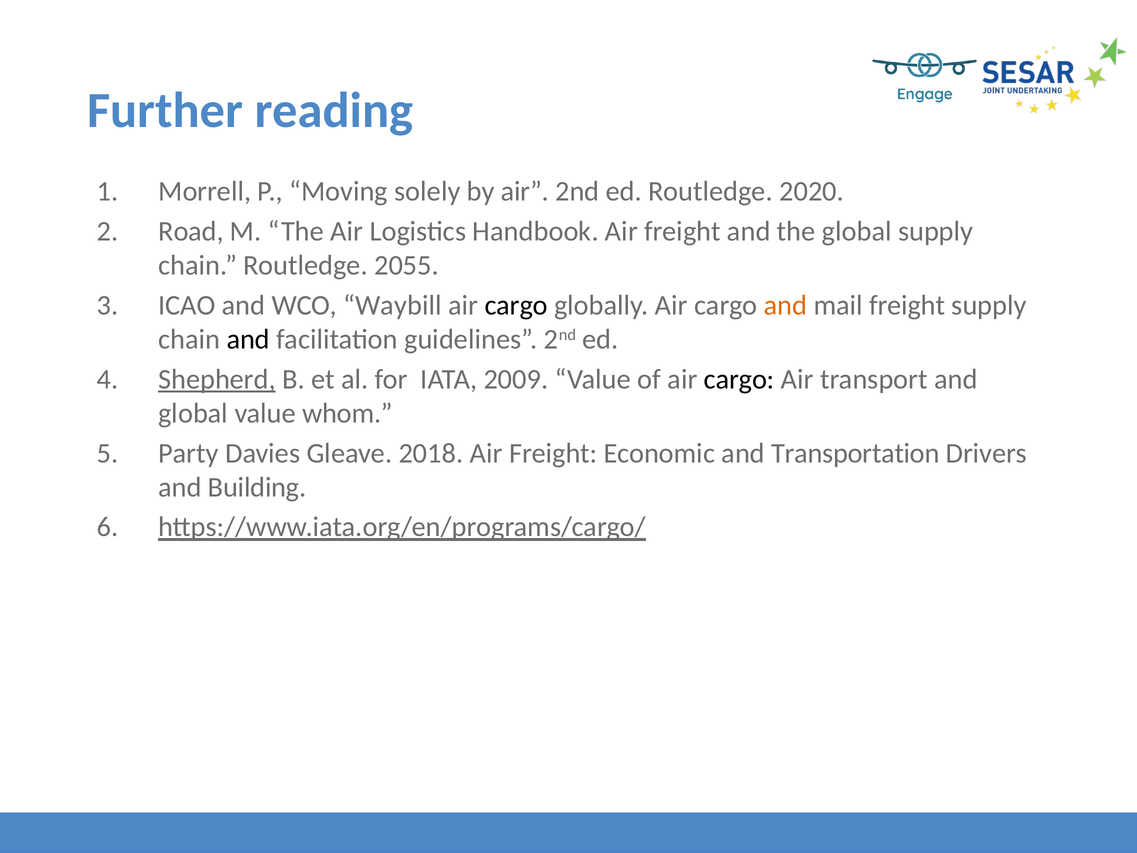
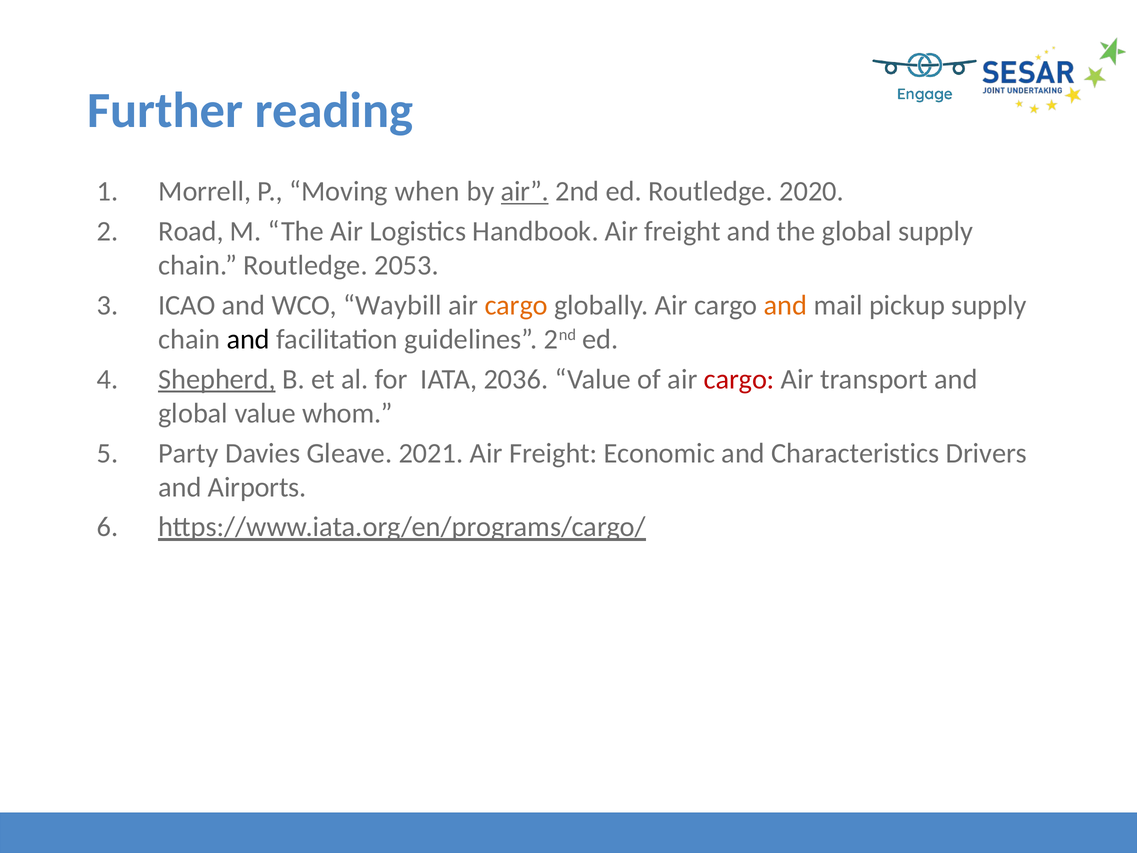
solely: solely -> when (427, 192)
air underline: none -> present (525, 192)
2055: 2055 -> 2053 (407, 265)
cargo colour: black -> orange (516, 305)
mail freight: freight -> pickup (907, 305)
2009: 2009 -> 2036 (516, 379)
cargo colour: black -> red (739, 379)
2018: 2018 -> 2021 (431, 453)
Transportation: Transportation -> Characteristics (855, 453)
Building: Building -> Airports (257, 487)
